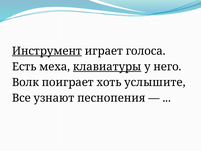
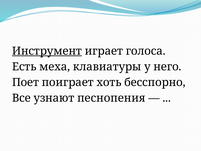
клавиатуры underline: present -> none (107, 67)
Волк: Волк -> Поет (25, 82)
услышите: услышите -> бесспорно (155, 82)
